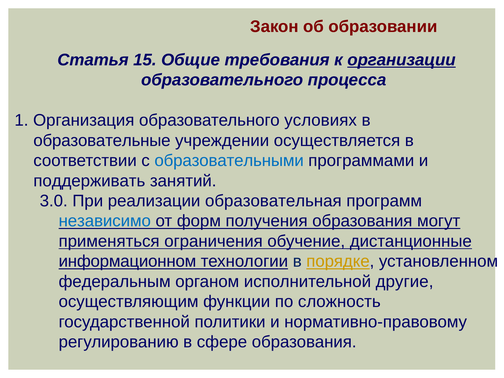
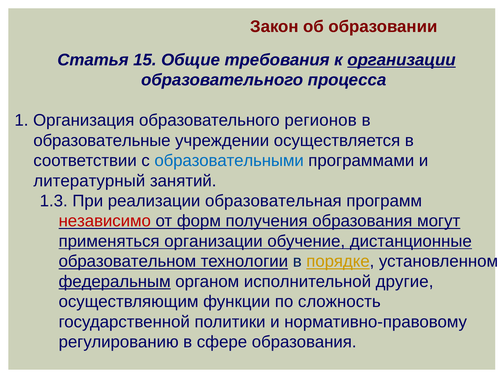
условиях: условиях -> регионов (321, 120)
поддерживать: поддерживать -> литературный (89, 181)
3.0: 3.0 -> 1.3 (54, 201)
независимо colour: blue -> red (105, 221)
применяться ограничения: ограничения -> организации (213, 241)
информационном: информационном -> образовательном (127, 261)
федеральным underline: none -> present (115, 282)
